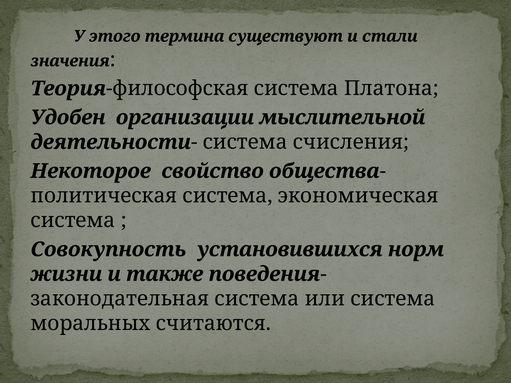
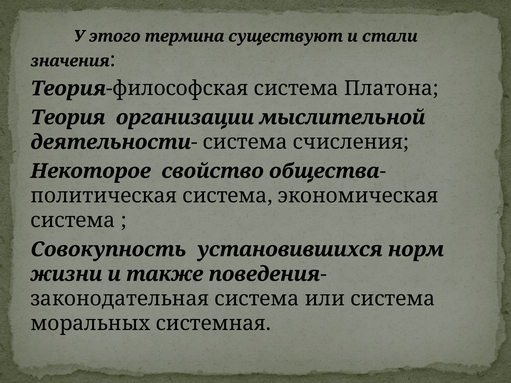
Удобен: Удобен -> Теория (68, 118)
считаются: считаются -> системная (213, 324)
